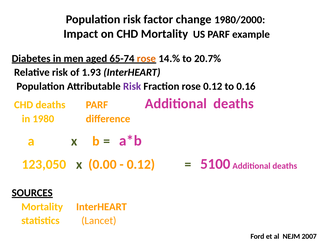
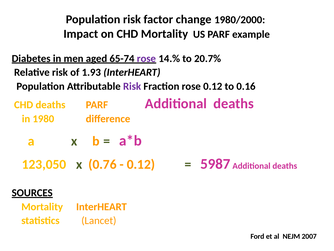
rose colour: orange -> purple (146, 58)
0.00: 0.00 -> 0.76 (102, 164)
5100: 5100 -> 5987 (215, 164)
